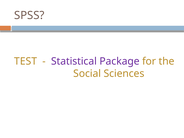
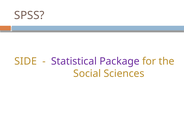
TEST: TEST -> SIDE (26, 61)
